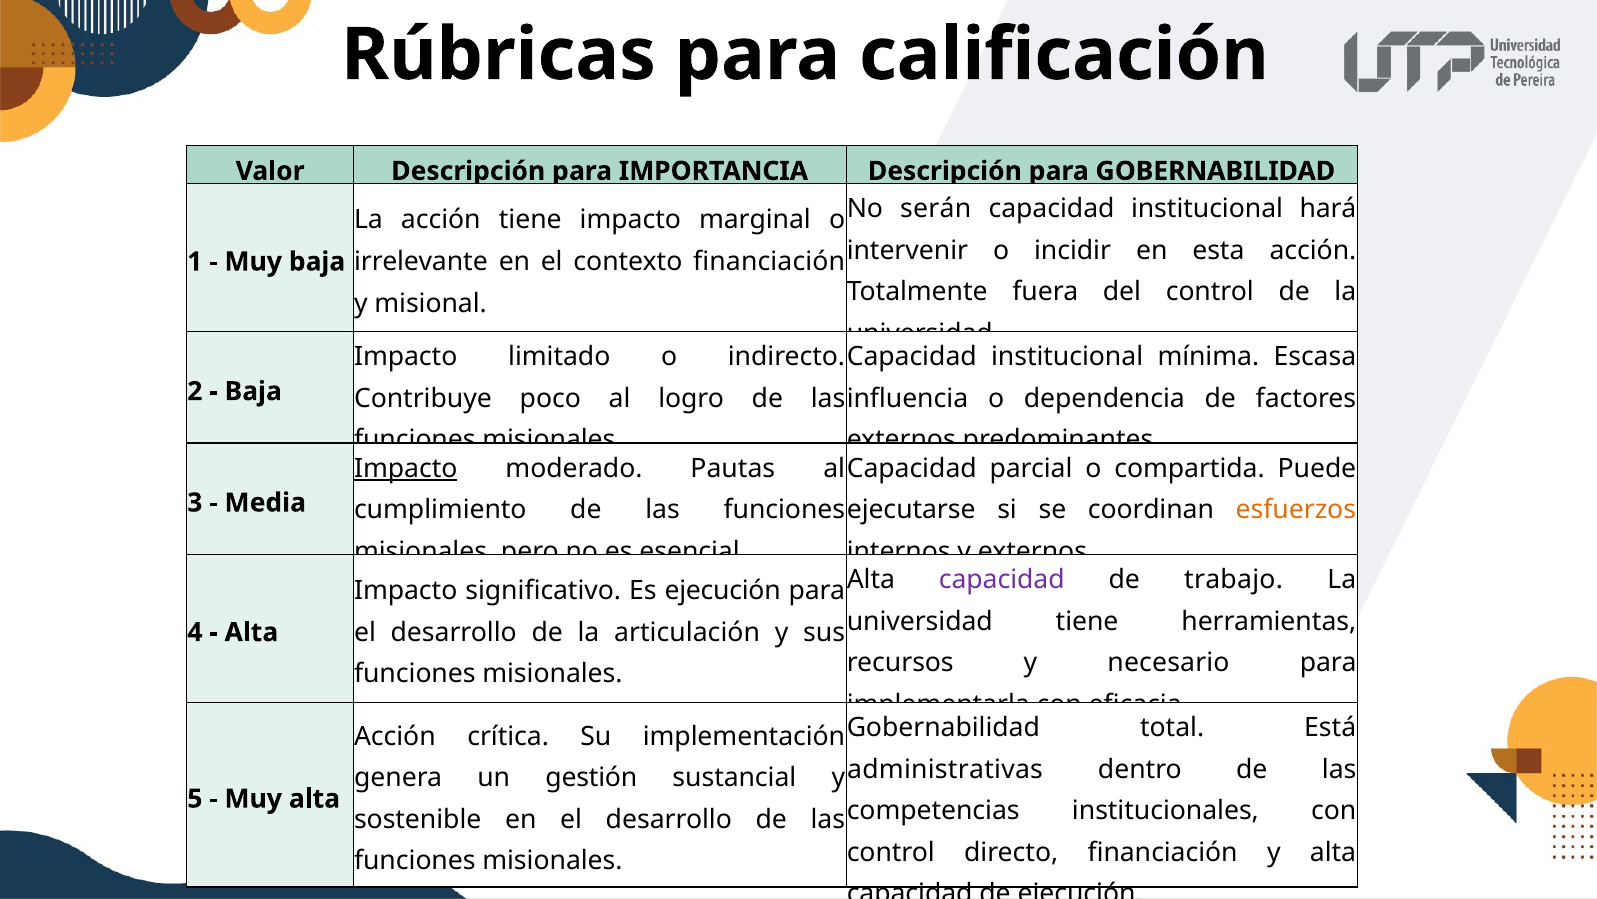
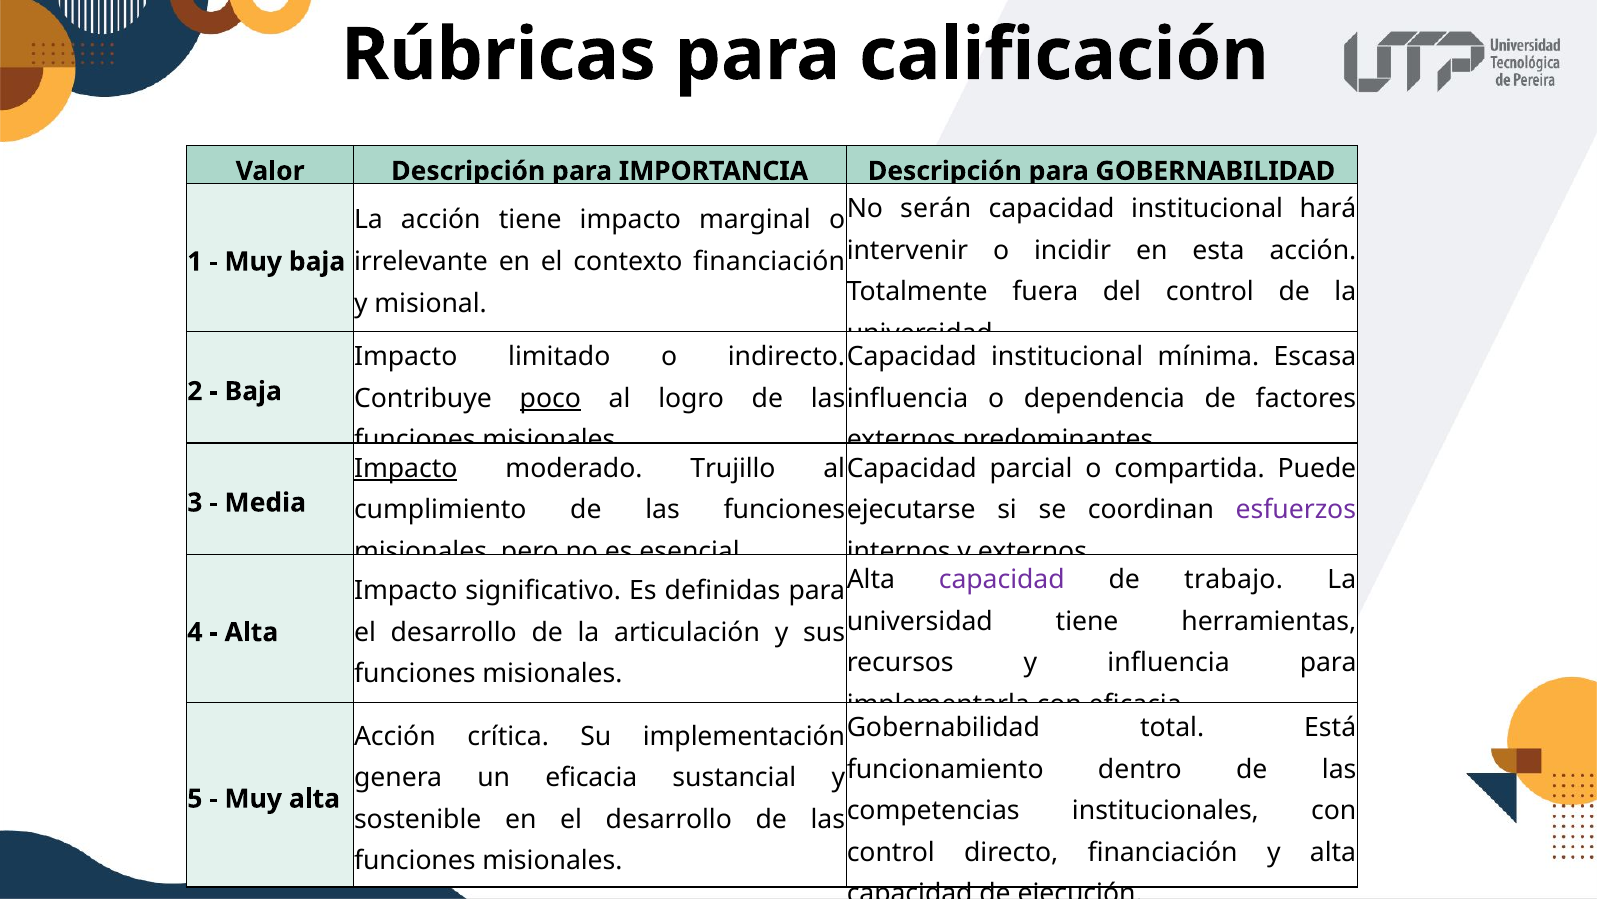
poco underline: none -> present (550, 398)
Pautas: Pautas -> Trujillo (733, 468)
esfuerzos colour: orange -> purple (1296, 510)
Es ejecución: ejecución -> definidas (722, 590)
y necesario: necesario -> influencia (1169, 662)
administrativas: administrativas -> funcionamiento (945, 769)
un gestión: gestión -> eficacia (591, 777)
